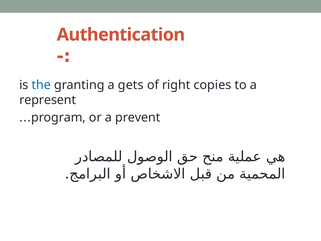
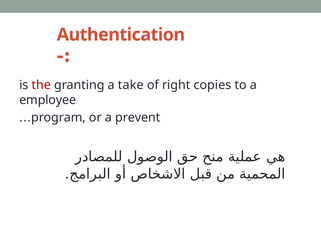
the colour: blue -> red (41, 85)
gets: gets -> take (131, 85)
represent: represent -> employee (48, 100)
